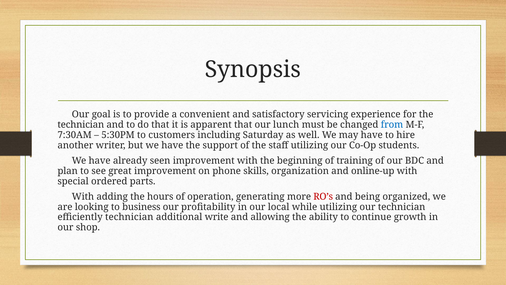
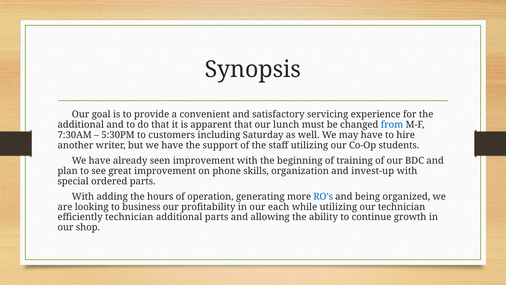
technician: technician -> additional (81, 125)
online-up: online-up -> invest-up (373, 171)
RO’s colour: red -> blue (323, 196)
local: local -> each (279, 207)
additional write: write -> parts (217, 217)
